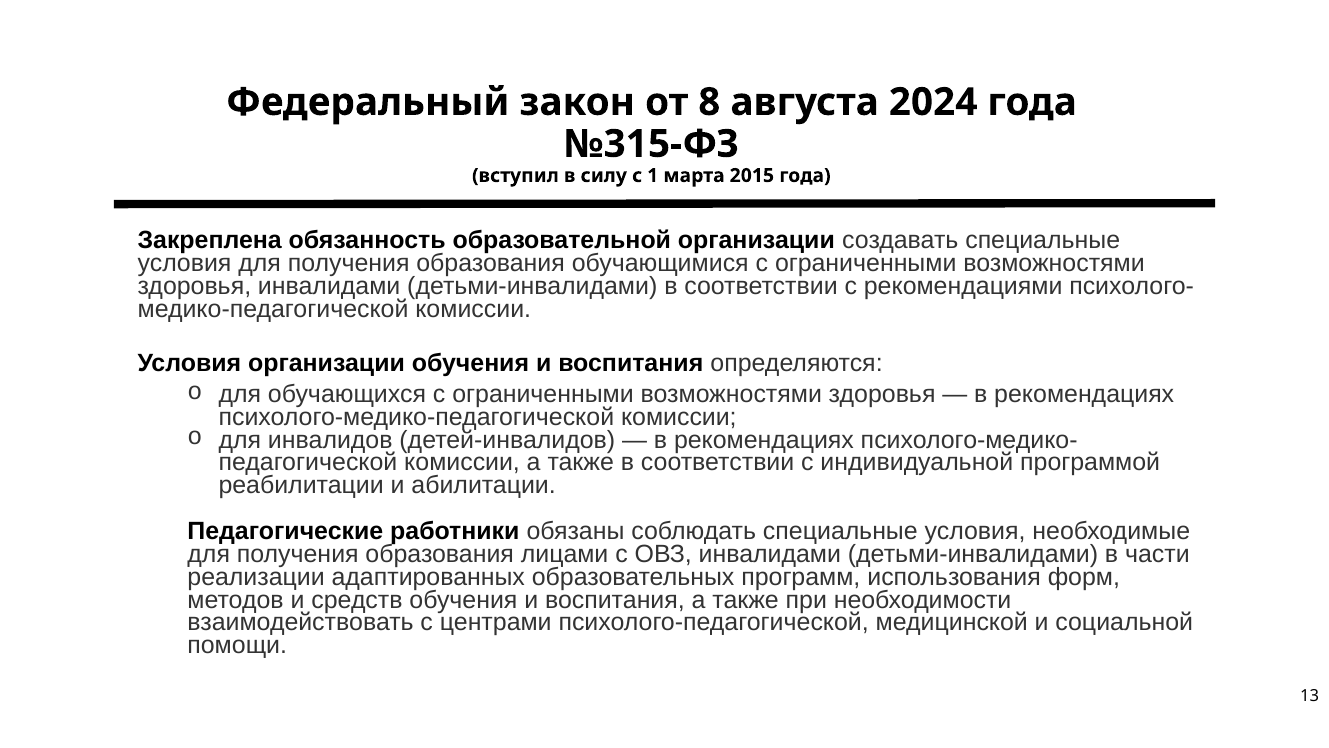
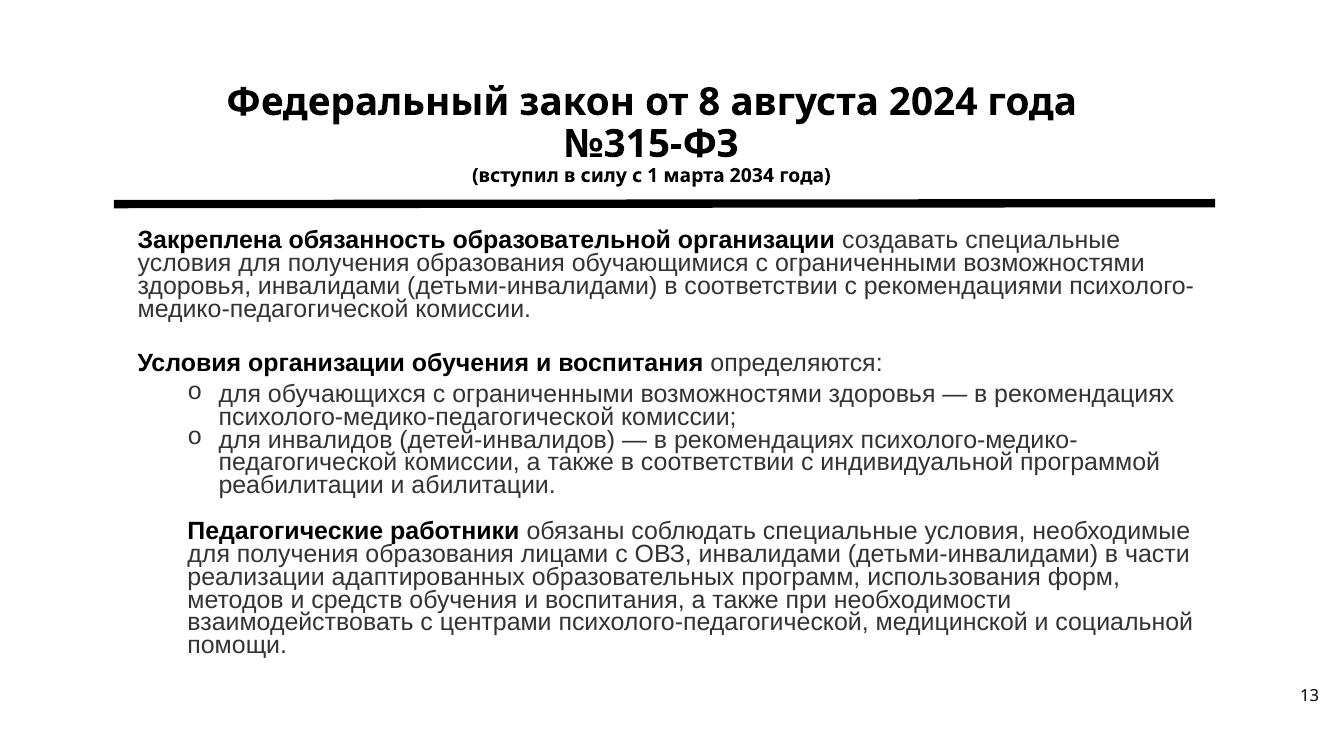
2015: 2015 -> 2034 (752, 175)
